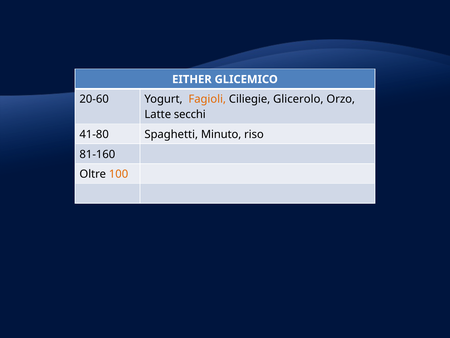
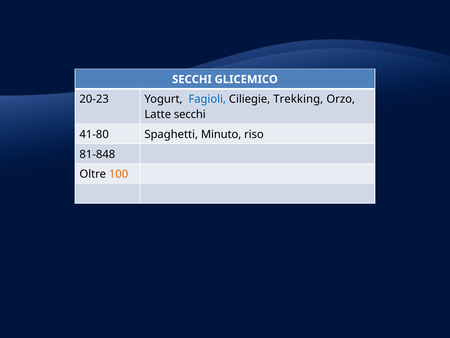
EITHER: EITHER -> SECCHI (192, 79)
20-60: 20-60 -> 20-23 (94, 99)
Fagioli colour: orange -> blue (207, 99)
Glicerolo: Glicerolo -> Trekking (298, 99)
81-160: 81-160 -> 81-848 (97, 154)
